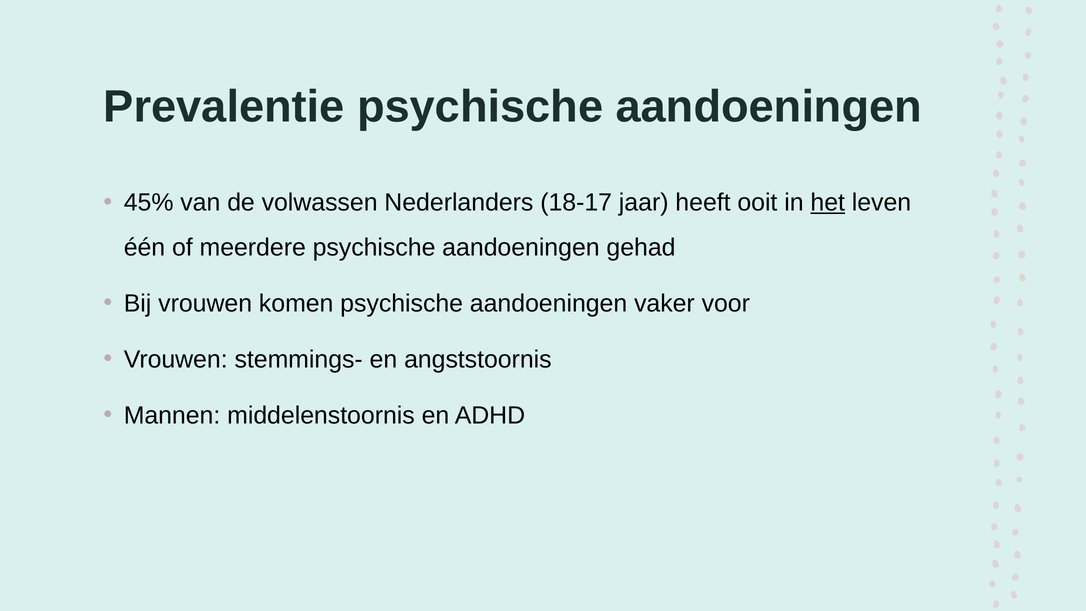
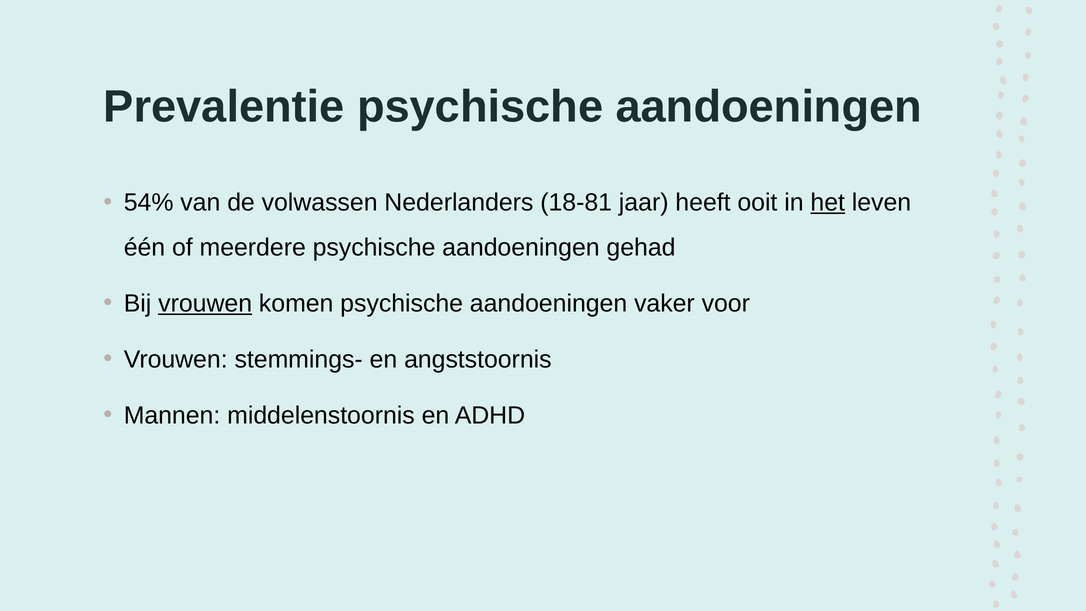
45%: 45% -> 54% (149, 203)
18-17: 18-17 -> 18-81 (576, 203)
vrouwen underline: none -> present (205, 303)
